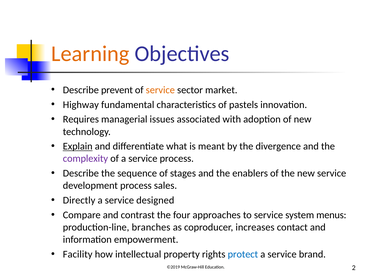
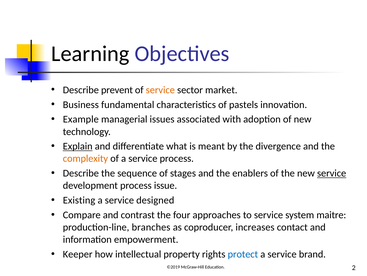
Learning colour: orange -> black (90, 54)
Highway: Highway -> Business (81, 104)
Requires: Requires -> Example (81, 119)
complexity colour: purple -> orange (85, 158)
service underline: none -> present (332, 173)
sales: sales -> issue (166, 185)
Directly: Directly -> Existing (79, 200)
menus: menus -> maitre (331, 214)
Facility: Facility -> Keeper (78, 254)
